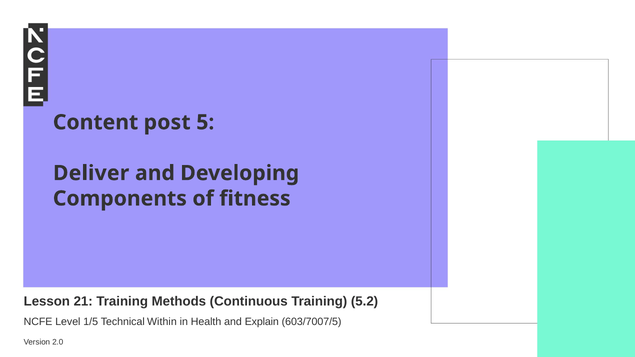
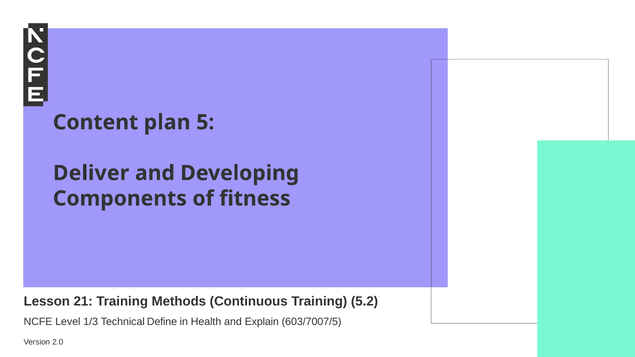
post: post -> plan (167, 122)
1/5: 1/5 -> 1/3 (91, 322)
Within: Within -> Define (162, 322)
